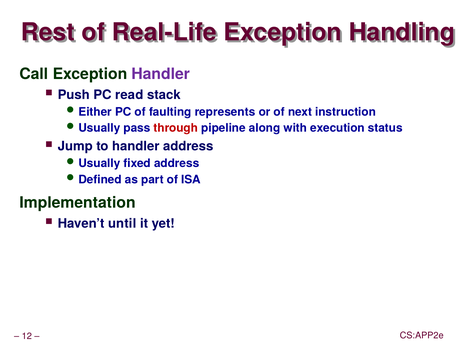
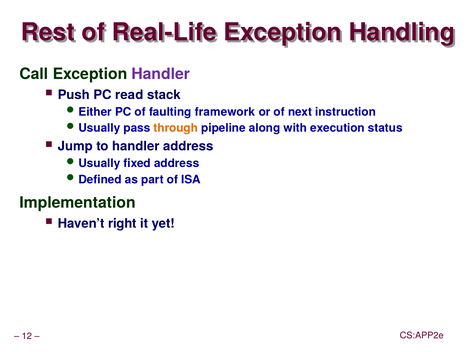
represents: represents -> framework (225, 112)
through colour: red -> orange (176, 128)
until: until -> right (122, 224)
